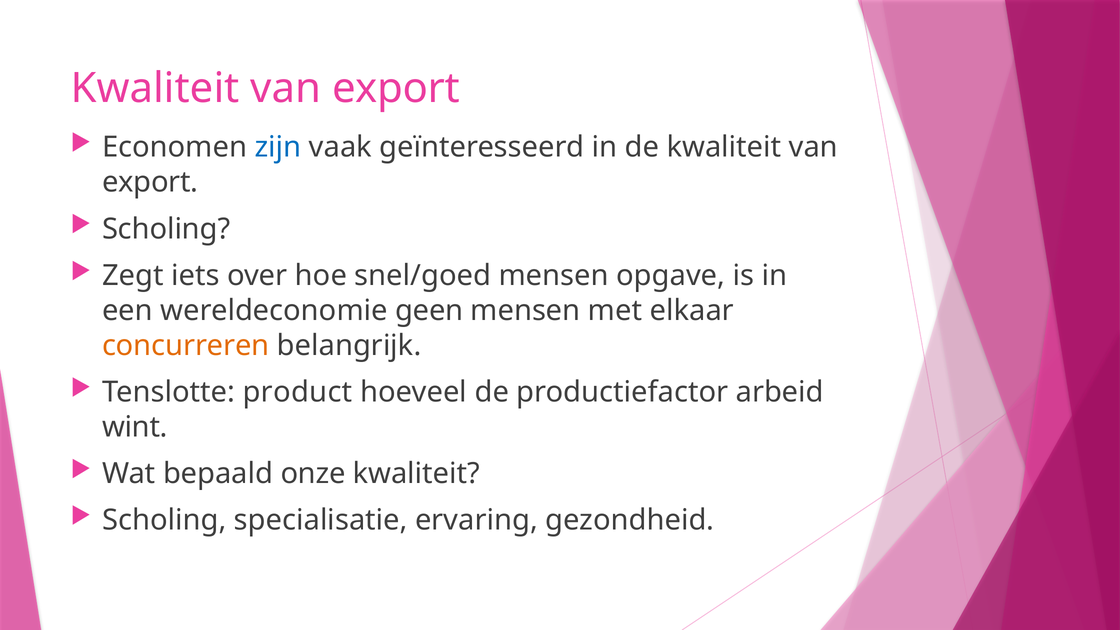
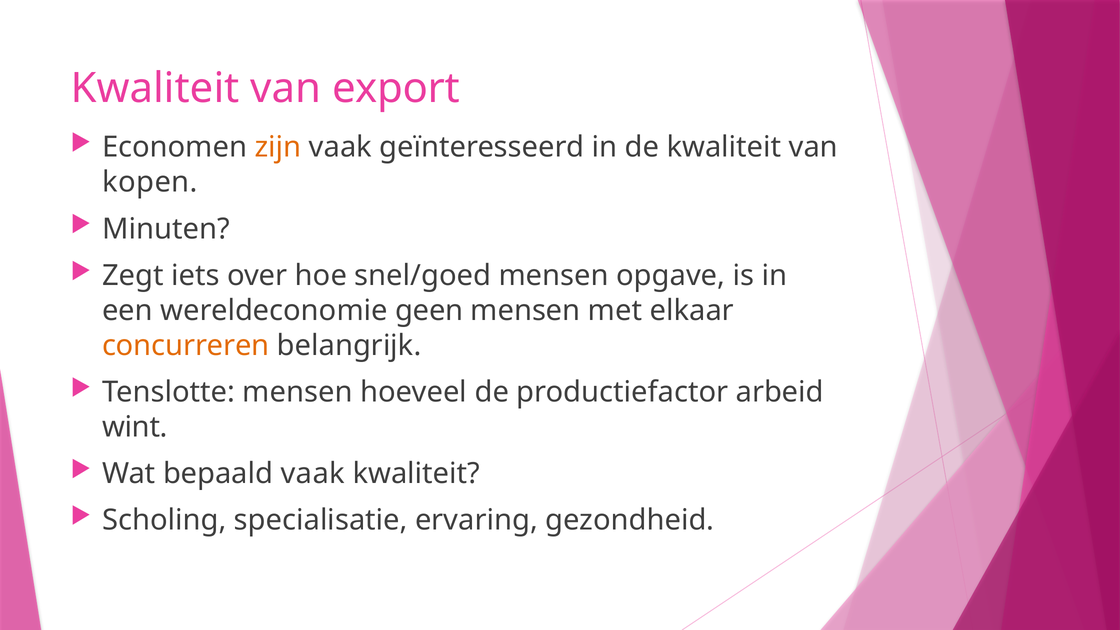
zijn colour: blue -> orange (278, 147)
export: export -> kopen (150, 182)
Scholing: Scholing -> Minuten (166, 229)
Tenslotte product: product -> mensen (298, 392)
bepaald onze: onze -> vaak (313, 474)
